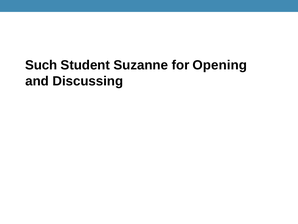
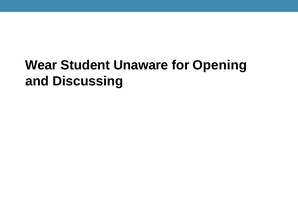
Such: Such -> Wear (41, 65)
Suzanne: Suzanne -> Unaware (141, 65)
